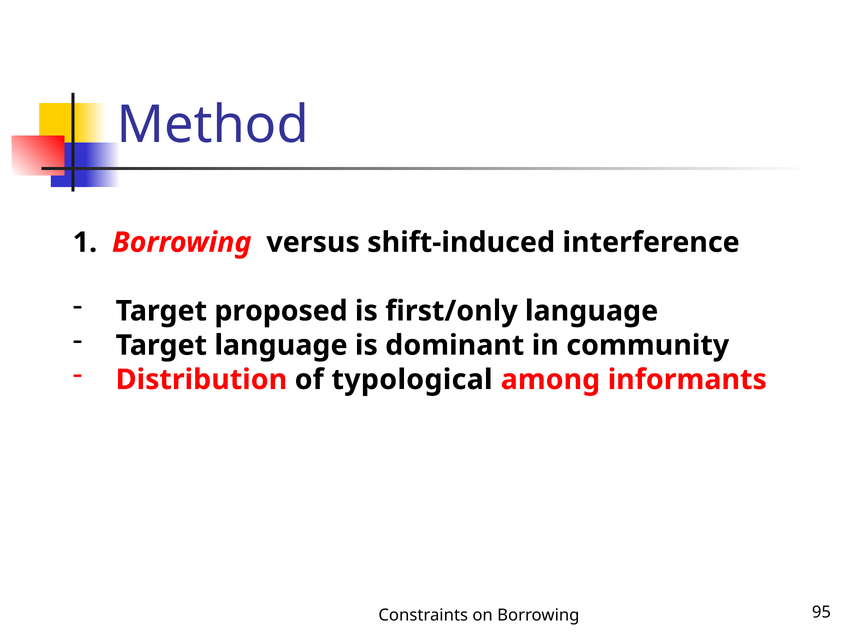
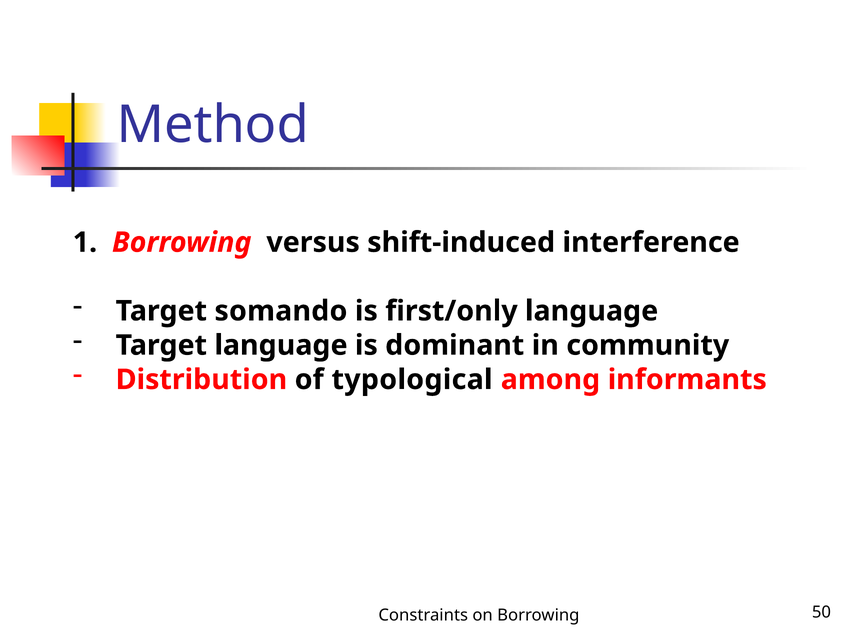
proposed: proposed -> somando (281, 311)
95: 95 -> 50 (821, 613)
